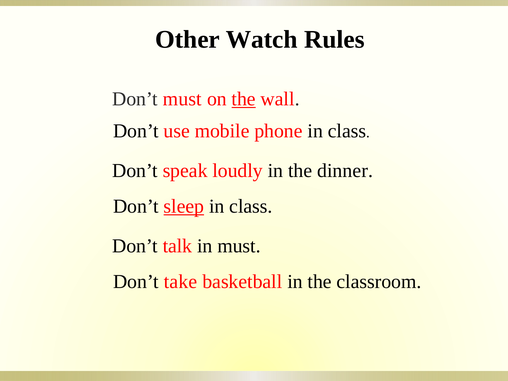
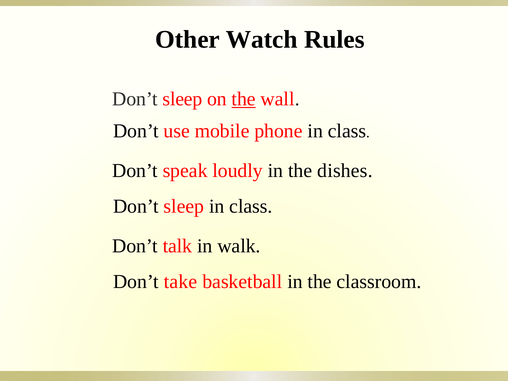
must: must -> sleep (182, 99)
dinner: dinner -> dishes (345, 170)
sleep underline: present -> none (184, 206)
in must: must -> walk (239, 246)
